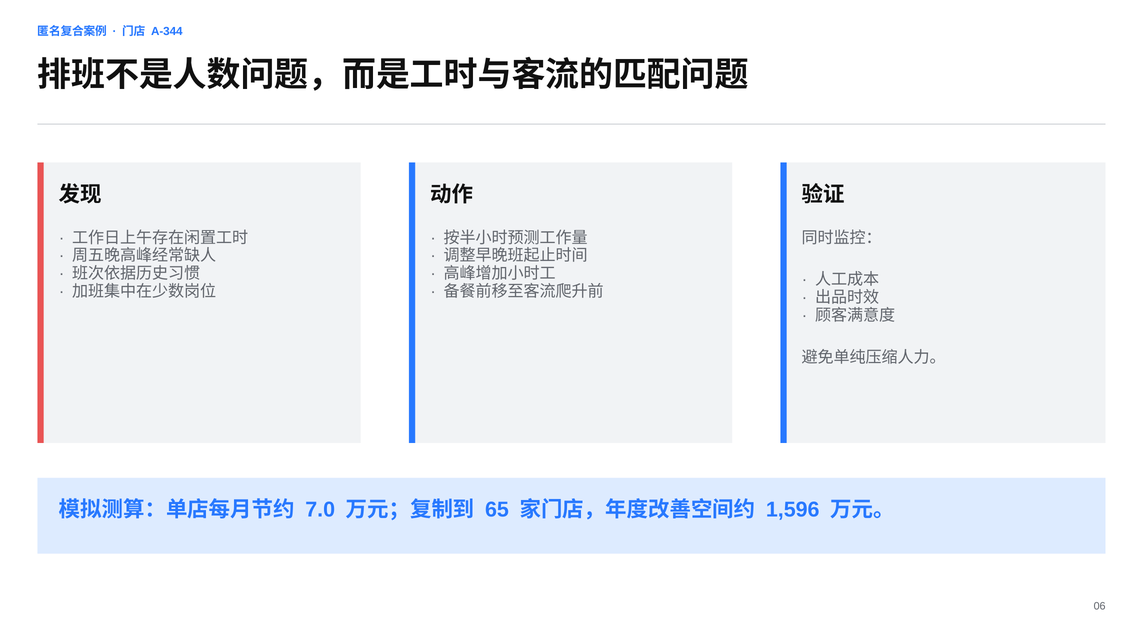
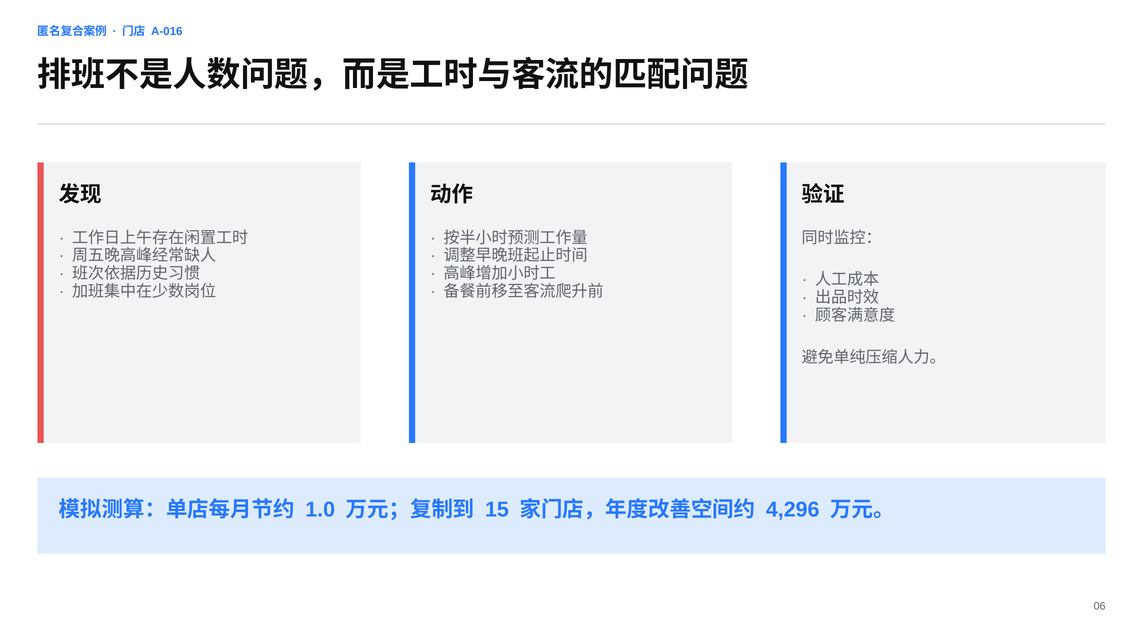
A-344: A-344 -> A-016 (167, 32)
7.0: 7.0 -> 1.0 (320, 510)
65: 65 -> 15 (497, 510)
1,596: 1,596 -> 4,296 (793, 510)
